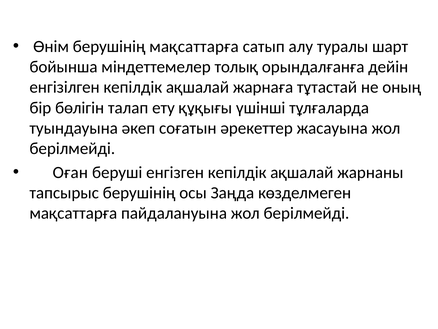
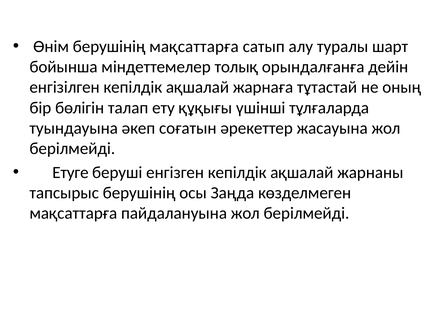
Оған: Оған -> Етуге (70, 172)
